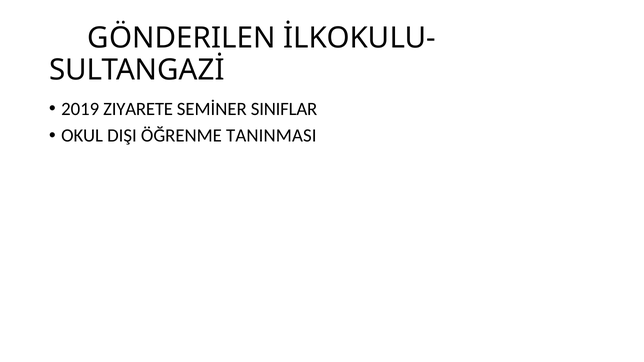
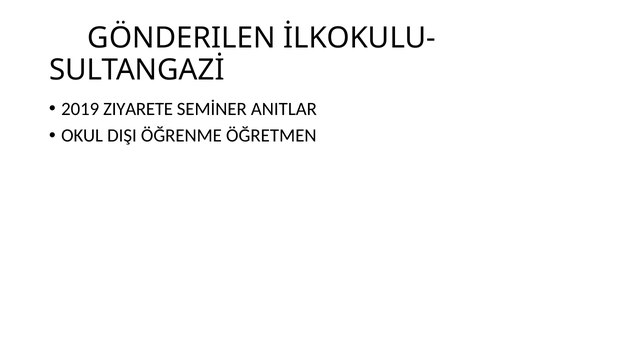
SINIFLAR: SINIFLAR -> ANITLAR (284, 109)
TANINMASI: TANINMASI -> ÖĞRETMEN (271, 136)
